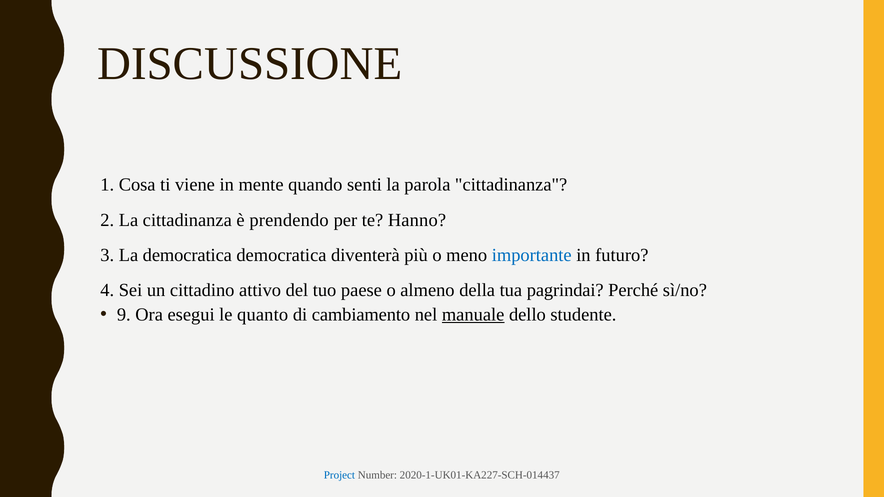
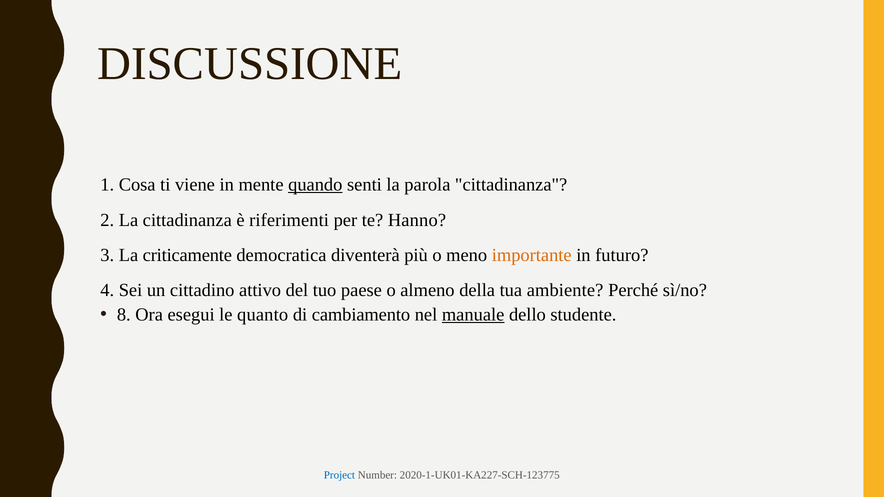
quando underline: none -> present (315, 185)
prendendo: prendendo -> riferimenti (289, 220)
La democratica: democratica -> criticamente (187, 255)
importante colour: blue -> orange (532, 255)
pagrindai: pagrindai -> ambiente (565, 290)
9: 9 -> 8 (124, 315)
2020-1-UK01-KA227-SCH-014437: 2020-1-UK01-KA227-SCH-014437 -> 2020-1-UK01-KA227-SCH-123775 (480, 476)
